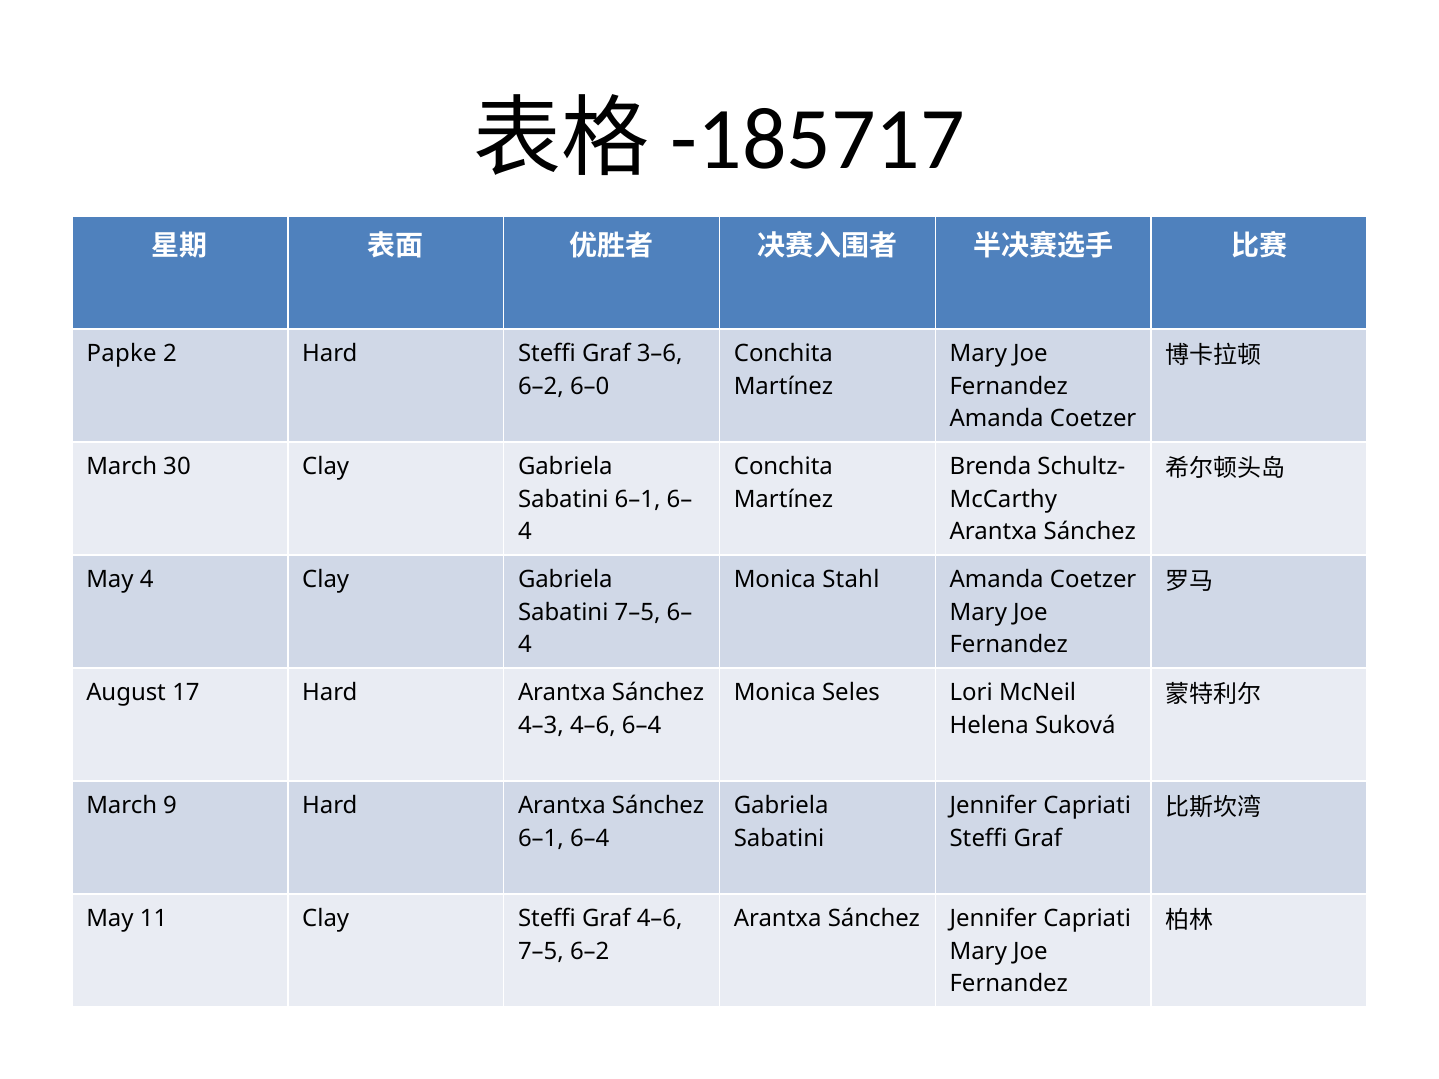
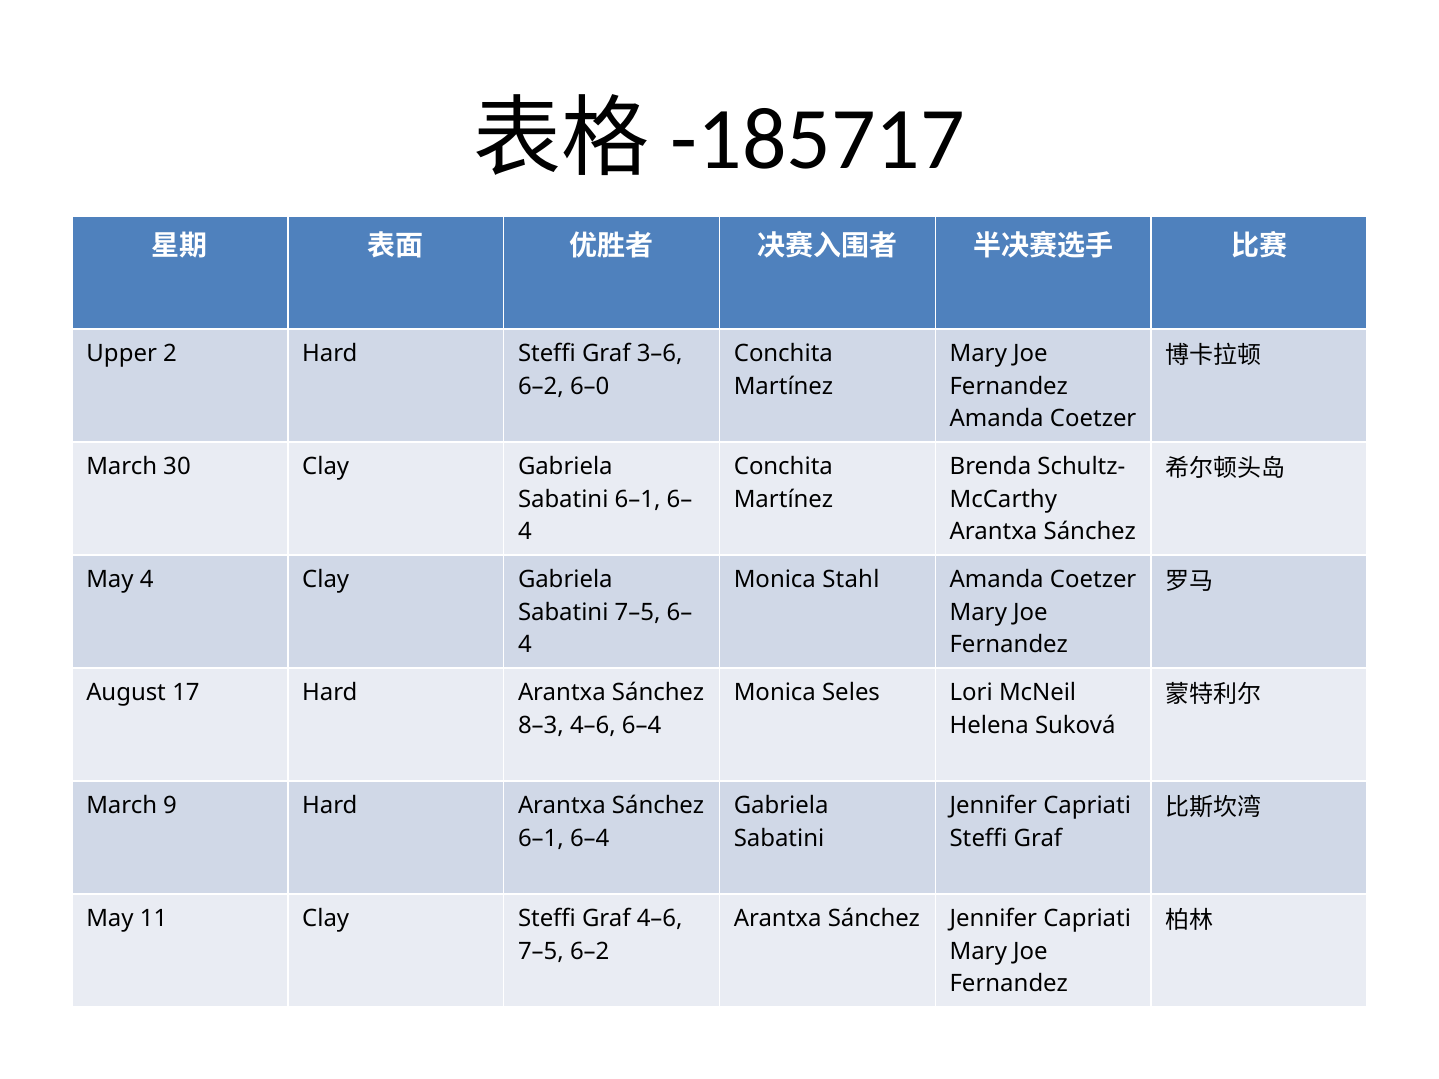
Papke: Papke -> Upper (122, 354)
4–3: 4–3 -> 8–3 (541, 726)
